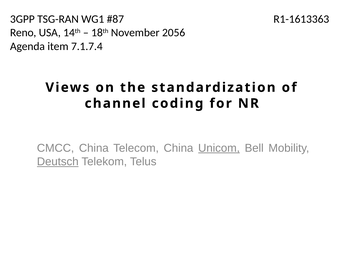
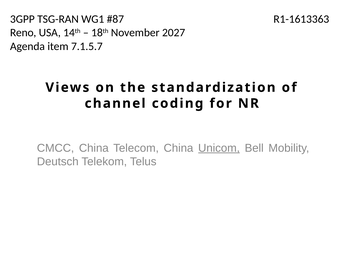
2056: 2056 -> 2027 (174, 33)
7.1.7.4: 7.1.7.4 -> 7.1.5.7 (87, 46)
Deutsch underline: present -> none (58, 162)
